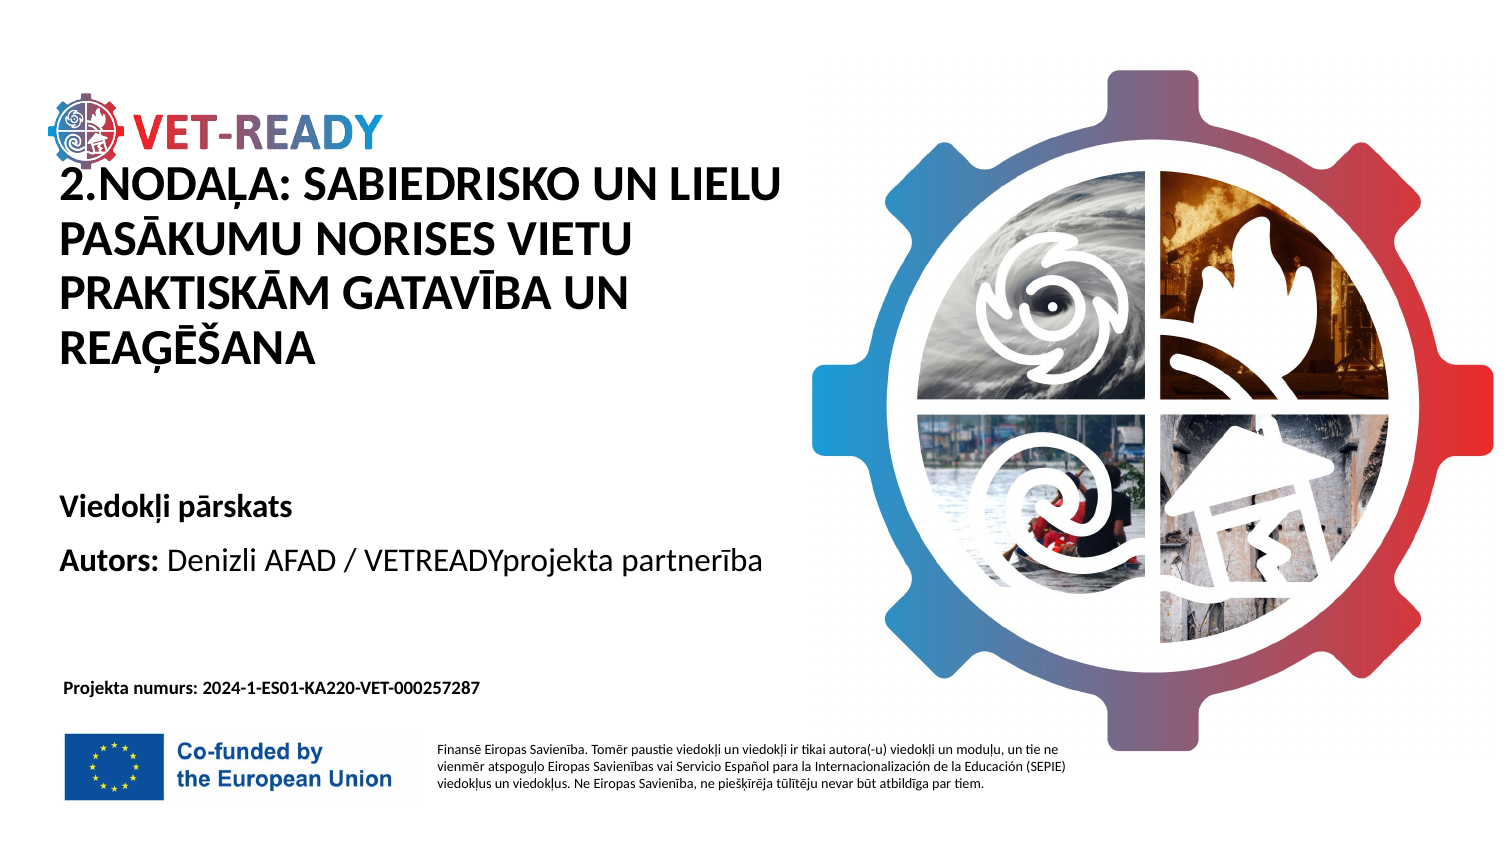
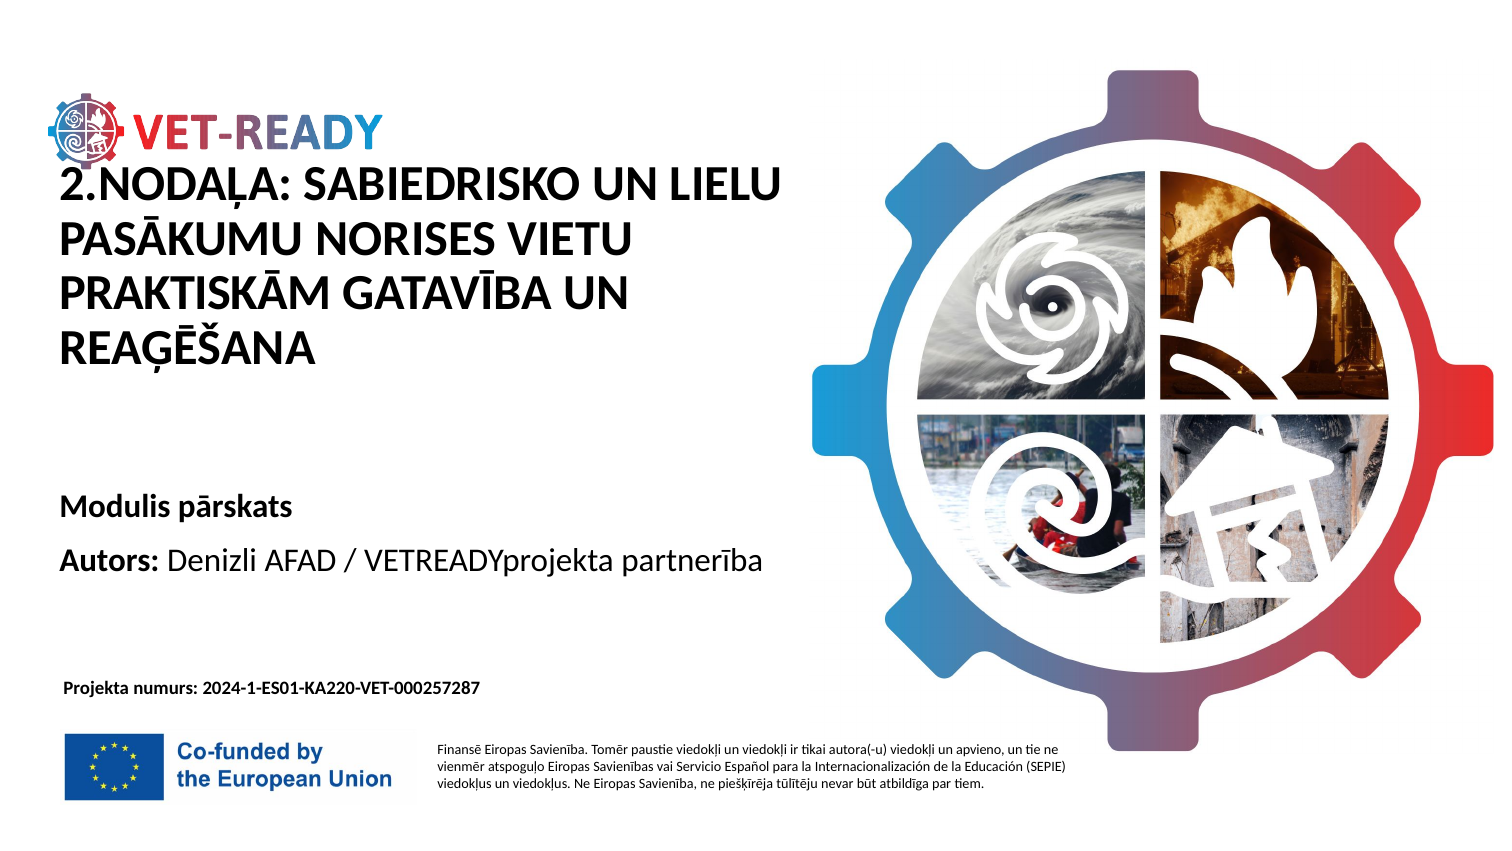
Viedokļi: Viedokļi -> Modulis (115, 506)
moduļu: moduļu -> apvieno (980, 749)
